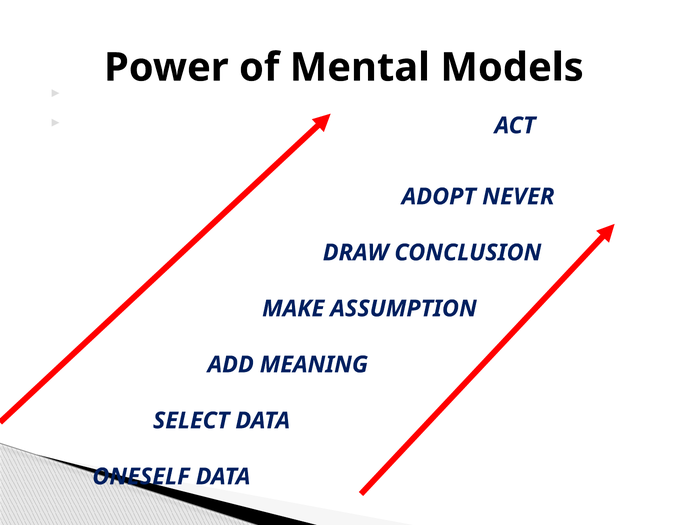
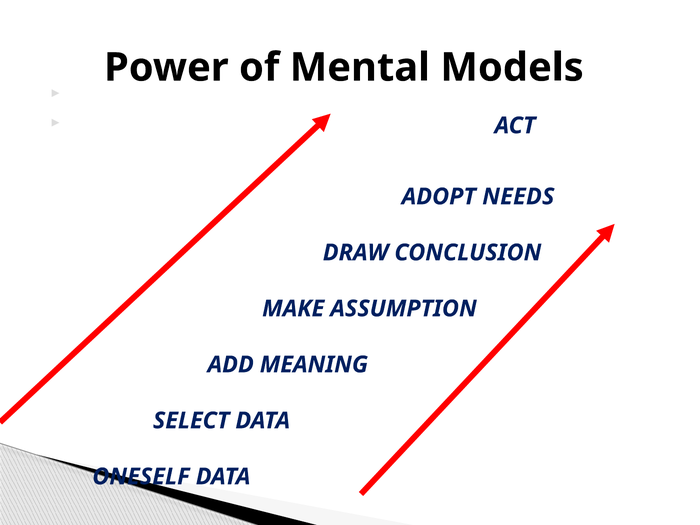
NEVER: NEVER -> NEEDS (518, 197)
